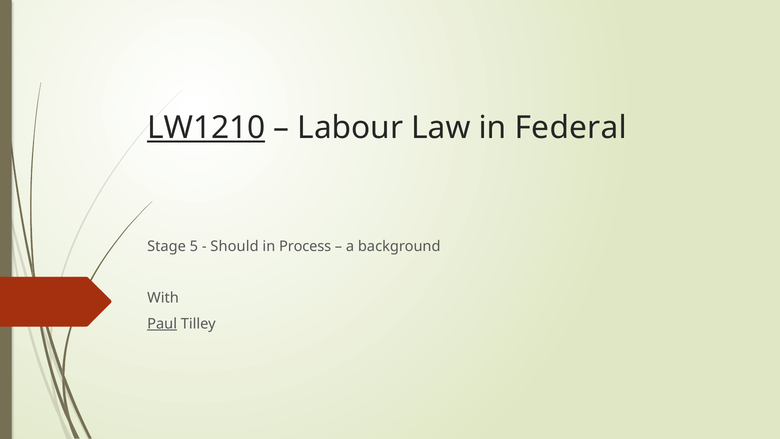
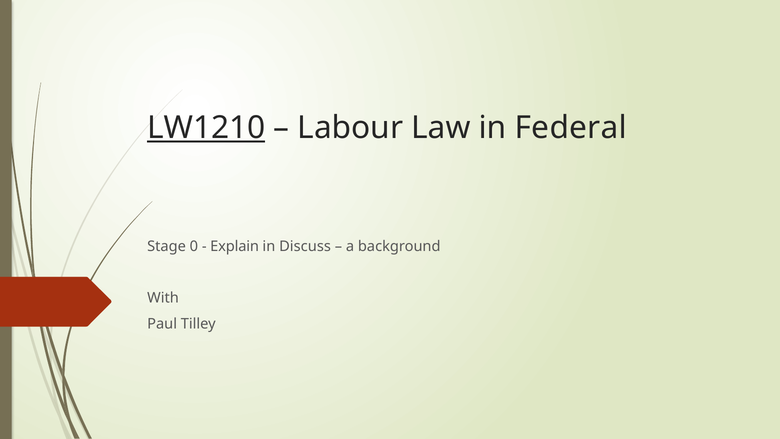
5: 5 -> 0 (194, 247)
Should: Should -> Explain (235, 247)
Process: Process -> Discuss (305, 247)
Paul underline: present -> none (162, 324)
